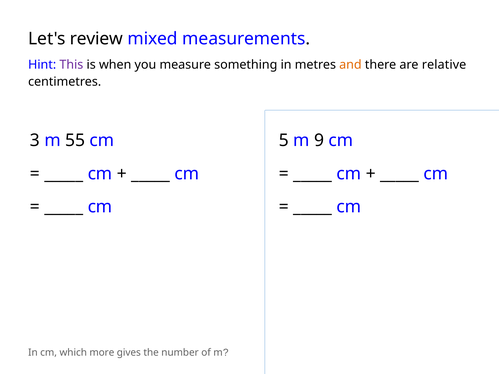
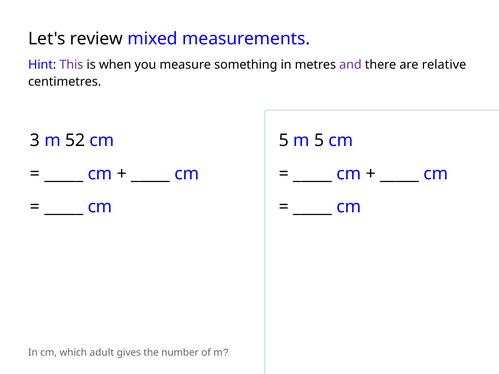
and colour: orange -> purple (350, 65)
55: 55 -> 52 (75, 140)
m 9: 9 -> 5 (319, 140)
more: more -> adult (102, 353)
